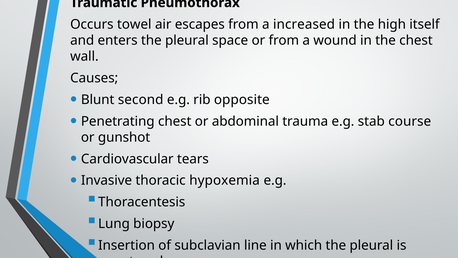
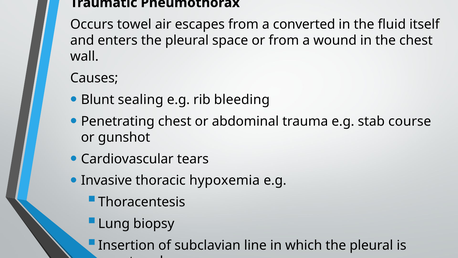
increased: increased -> converted (304, 24)
high: high -> fluid (392, 24)
second: second -> sealing (141, 100)
opposite: opposite -> bleeding (242, 100)
